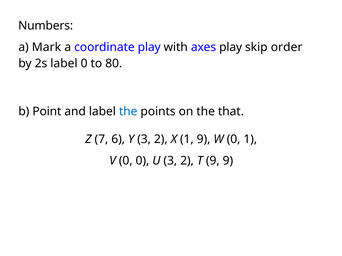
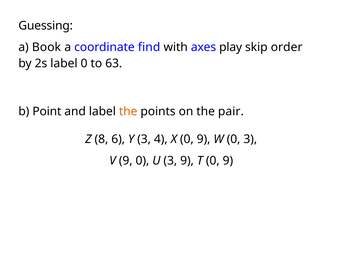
Numbers: Numbers -> Guessing (46, 26)
Mark: Mark -> Book (46, 47)
coordinate play: play -> find (149, 47)
80: 80 -> 63 (114, 64)
the colour: blue -> orange (128, 112)
that: that -> pair (231, 112)
7: 7 -> 8 (101, 139)
Y 3 2: 2 -> 4 (161, 139)
X 1: 1 -> 0 (187, 139)
0 1: 1 -> 3 (250, 139)
V 0: 0 -> 9 (126, 161)
U 3 2: 2 -> 9 (187, 161)
T 9: 9 -> 0 (213, 161)
